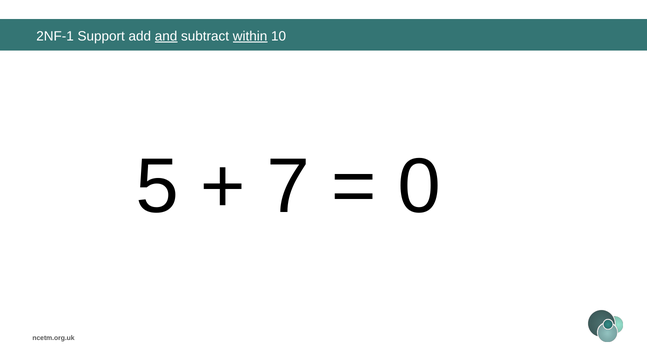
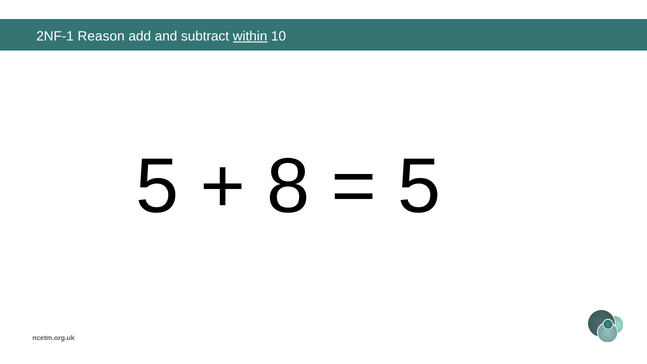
Support: Support -> Reason (101, 36)
and underline: present -> none (166, 36)
7: 7 -> 8 (288, 187)
0: 0 -> 5 (419, 187)
